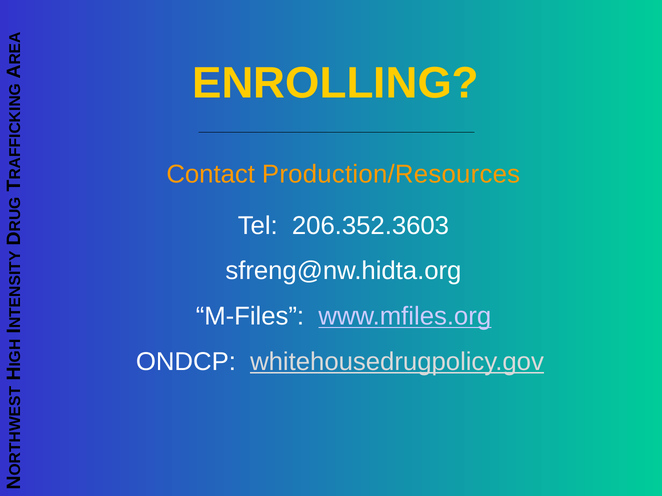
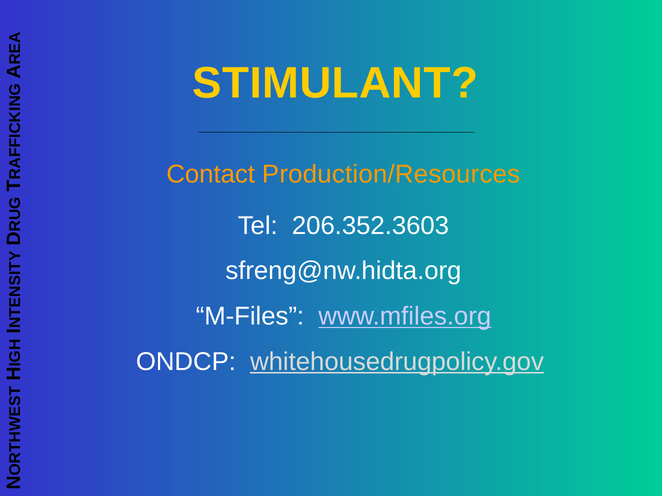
ENROLLING: ENROLLING -> STIMULANT (335, 83)
